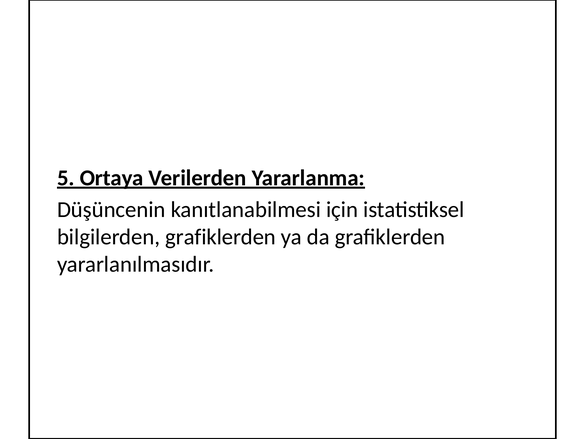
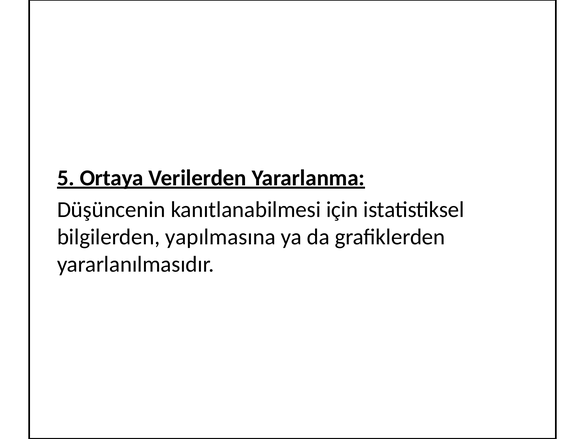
bilgilerden grafiklerden: grafiklerden -> yapılmasına (220, 237)
